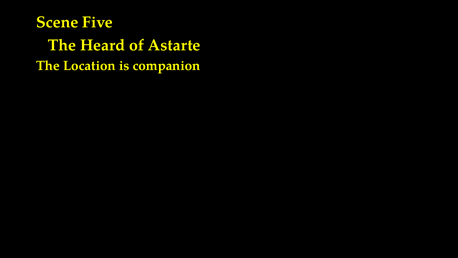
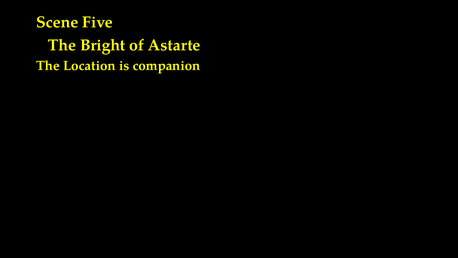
Heard: Heard -> Bright (103, 45)
